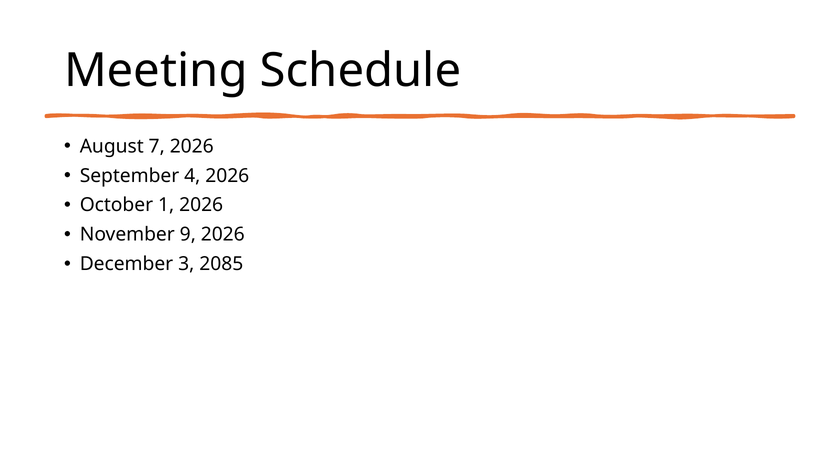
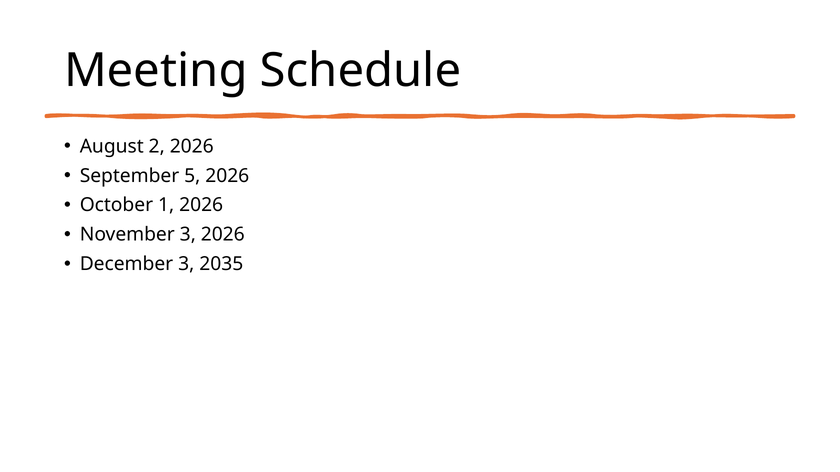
7: 7 -> 2 (157, 146)
4: 4 -> 5 (192, 176)
November 9: 9 -> 3 (188, 235)
2085: 2085 -> 2035 (221, 264)
